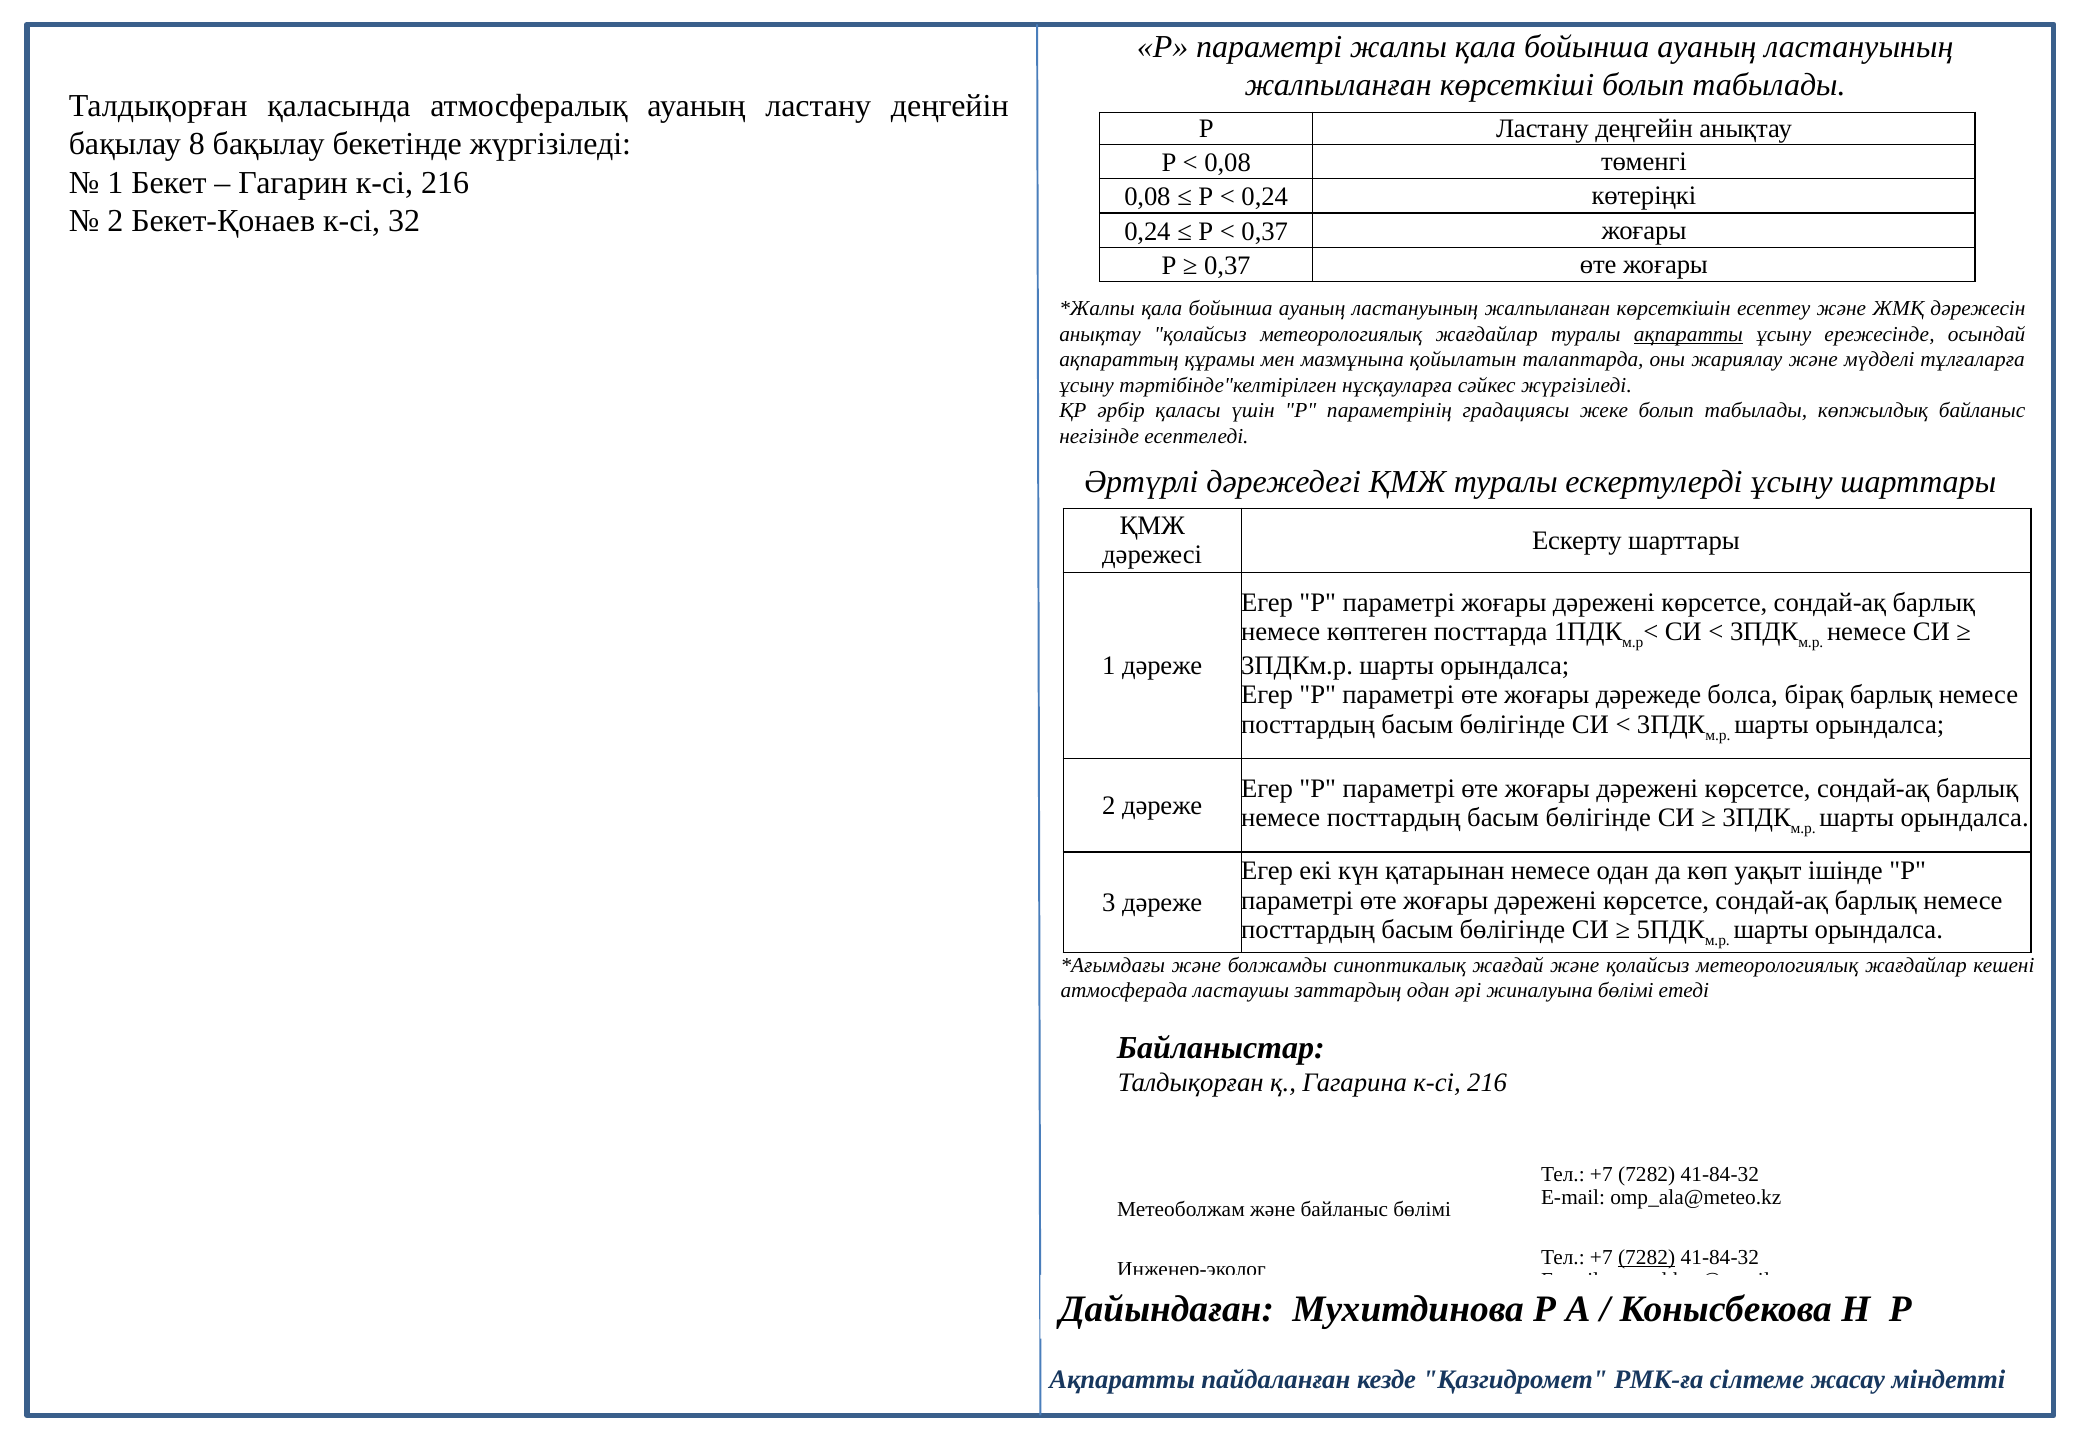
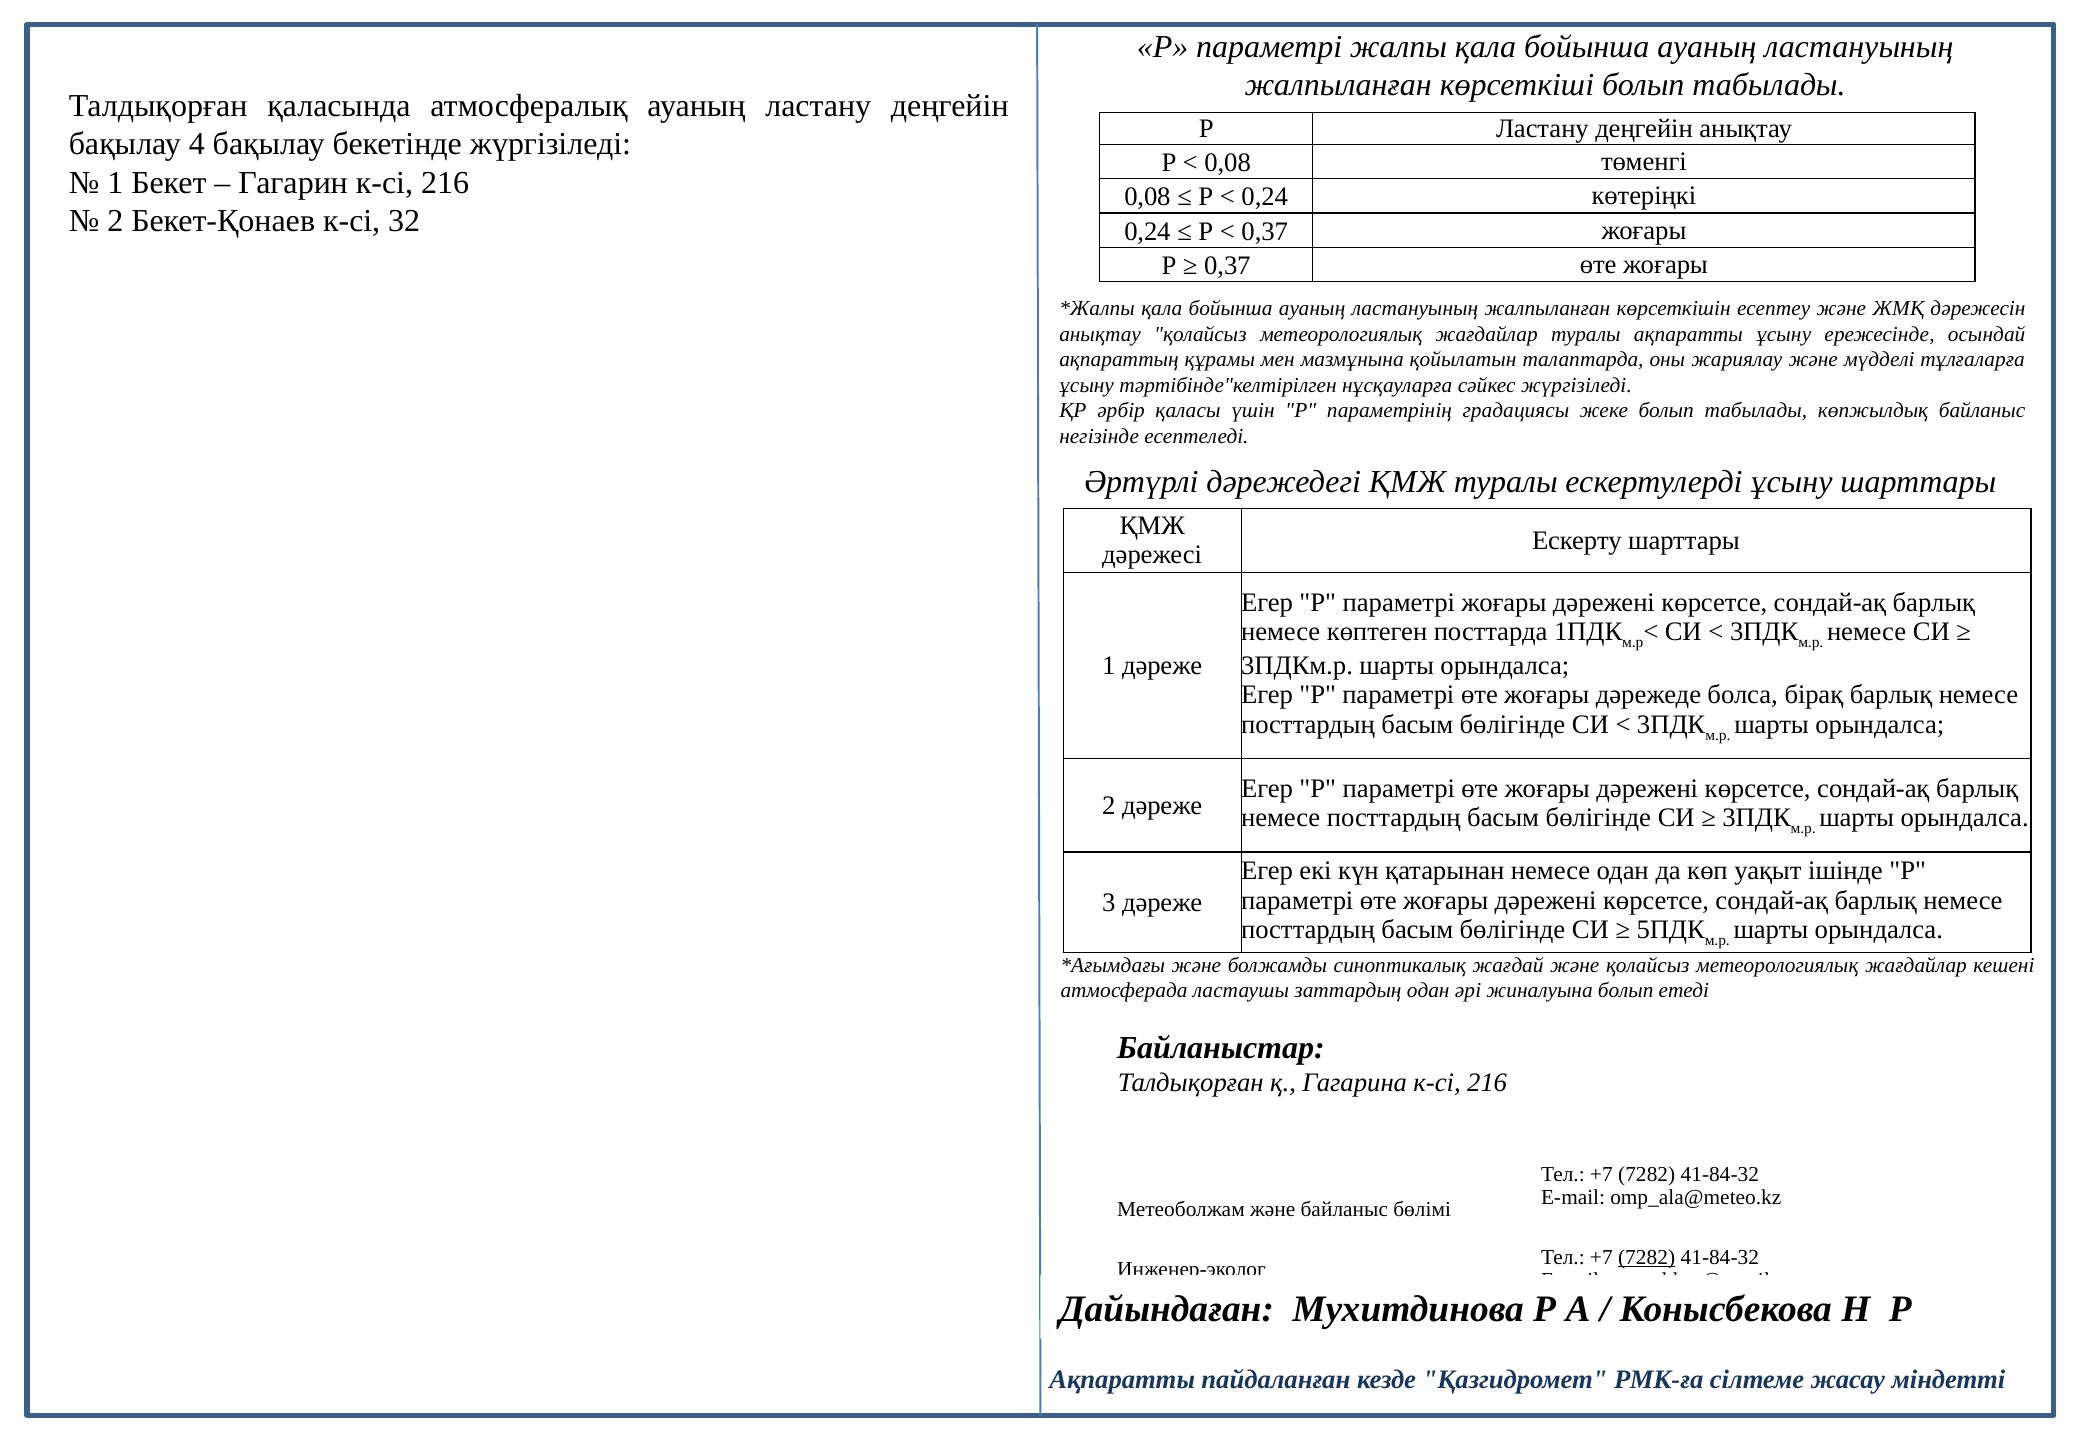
8: 8 -> 4 (197, 144)
ақпаратты underline: present -> none (1688, 334)
жиналуына бөлімі: бөлімі -> болып (1626, 991)
